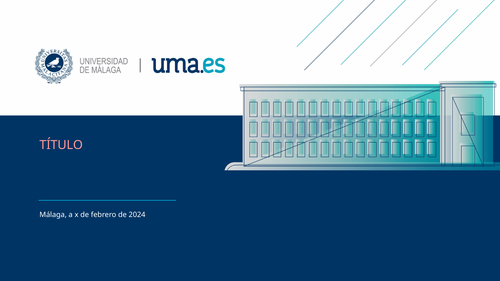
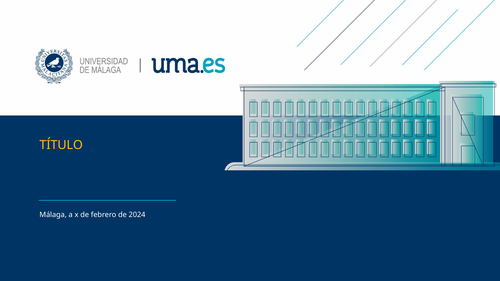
TÍTULO colour: pink -> yellow (61, 145)
